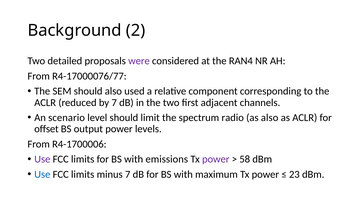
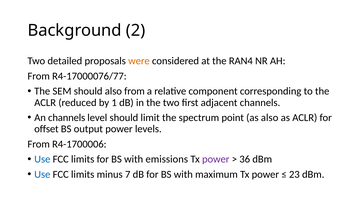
were colour: purple -> orange (139, 61)
also used: used -> from (134, 91)
by 7: 7 -> 1 (114, 103)
An scenario: scenario -> channels (67, 118)
radio: radio -> point (233, 118)
Use colour: purple -> blue (42, 159)
58: 58 -> 36 (245, 159)
